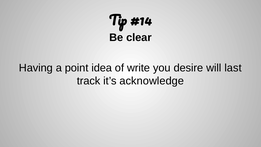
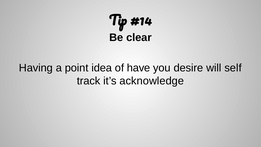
write: write -> have (139, 68)
last: last -> self (233, 68)
